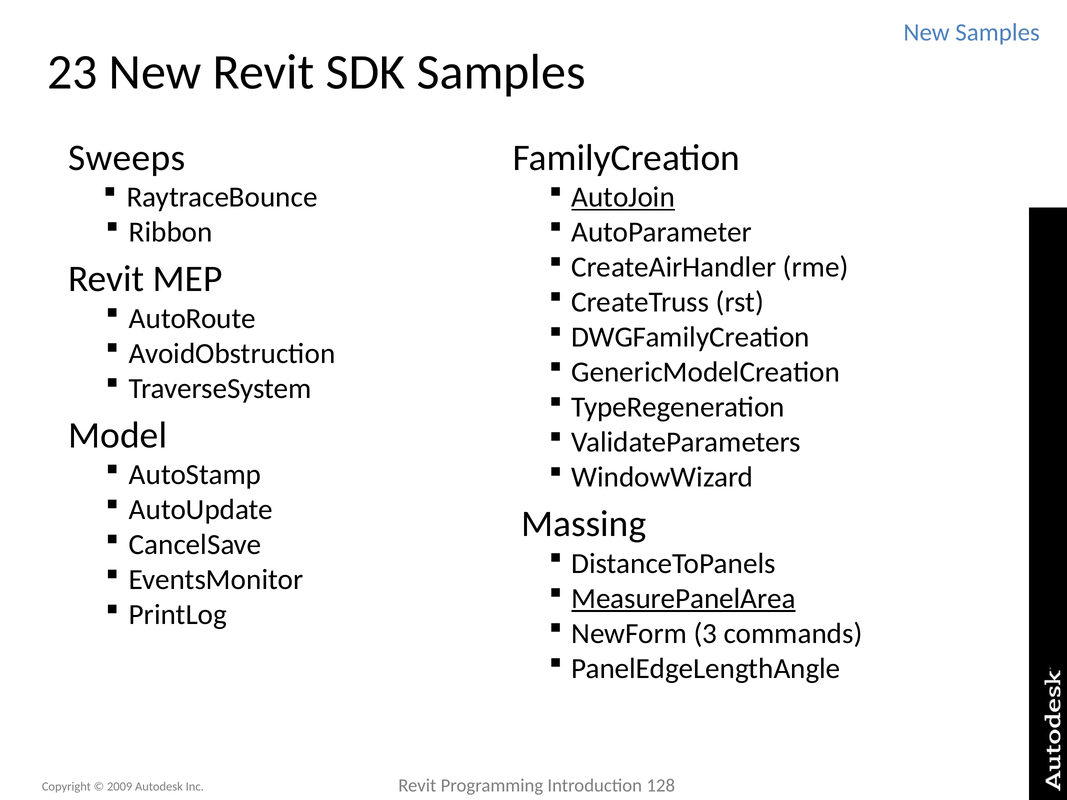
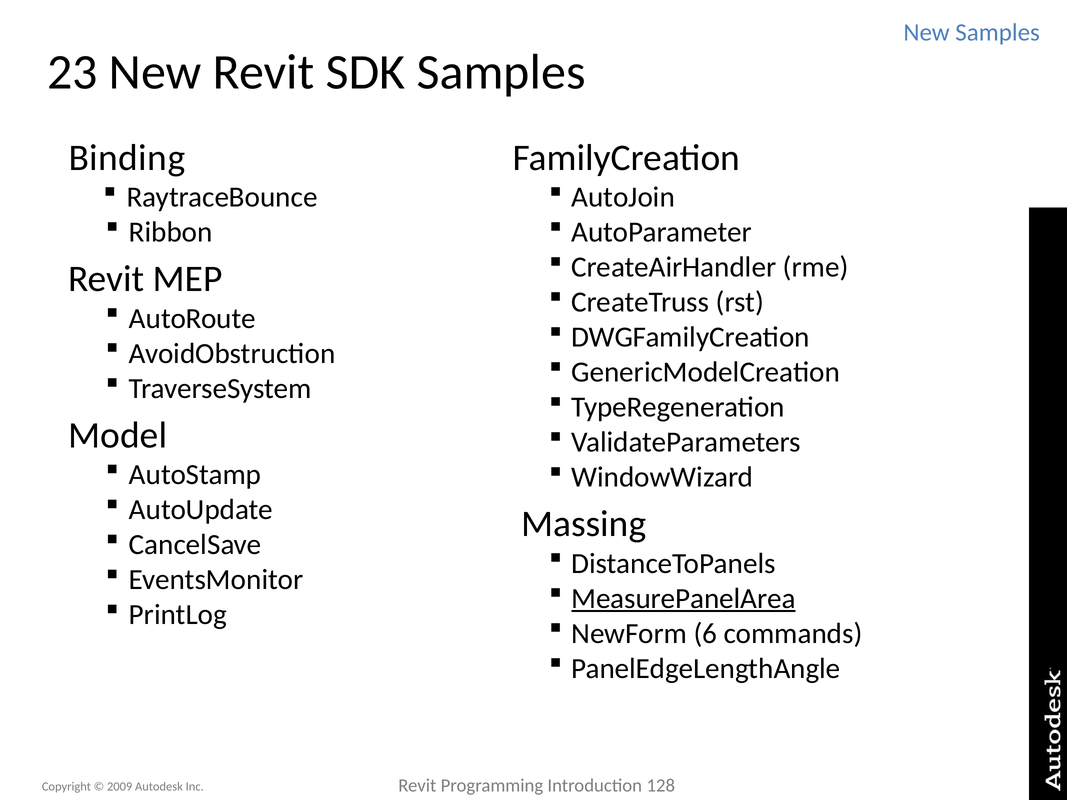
Sweeps: Sweeps -> Binding (127, 158)
AutoJoin underline: present -> none (623, 197)
3: 3 -> 6 (705, 634)
